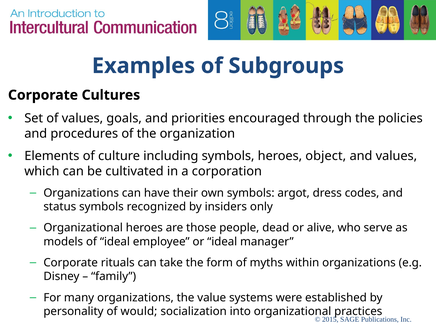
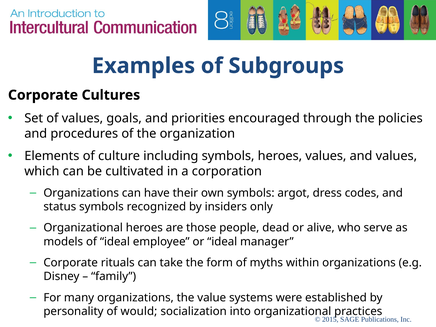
heroes object: object -> values (326, 156)
